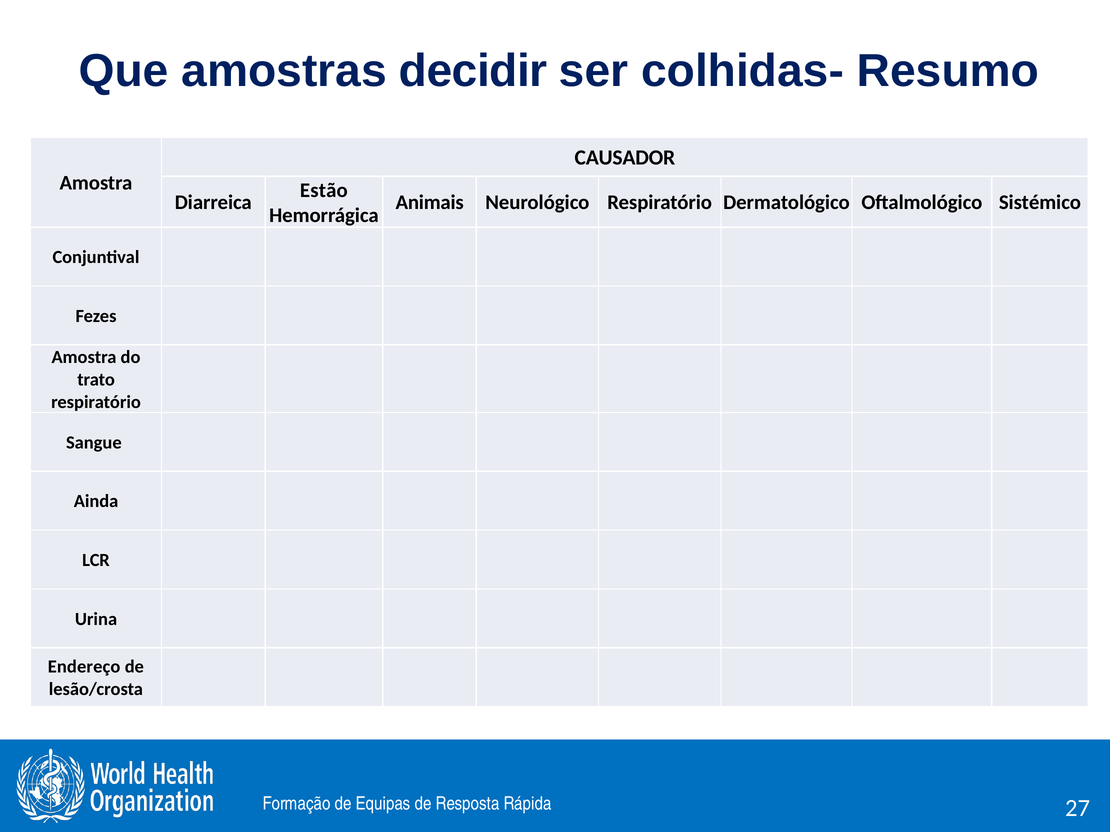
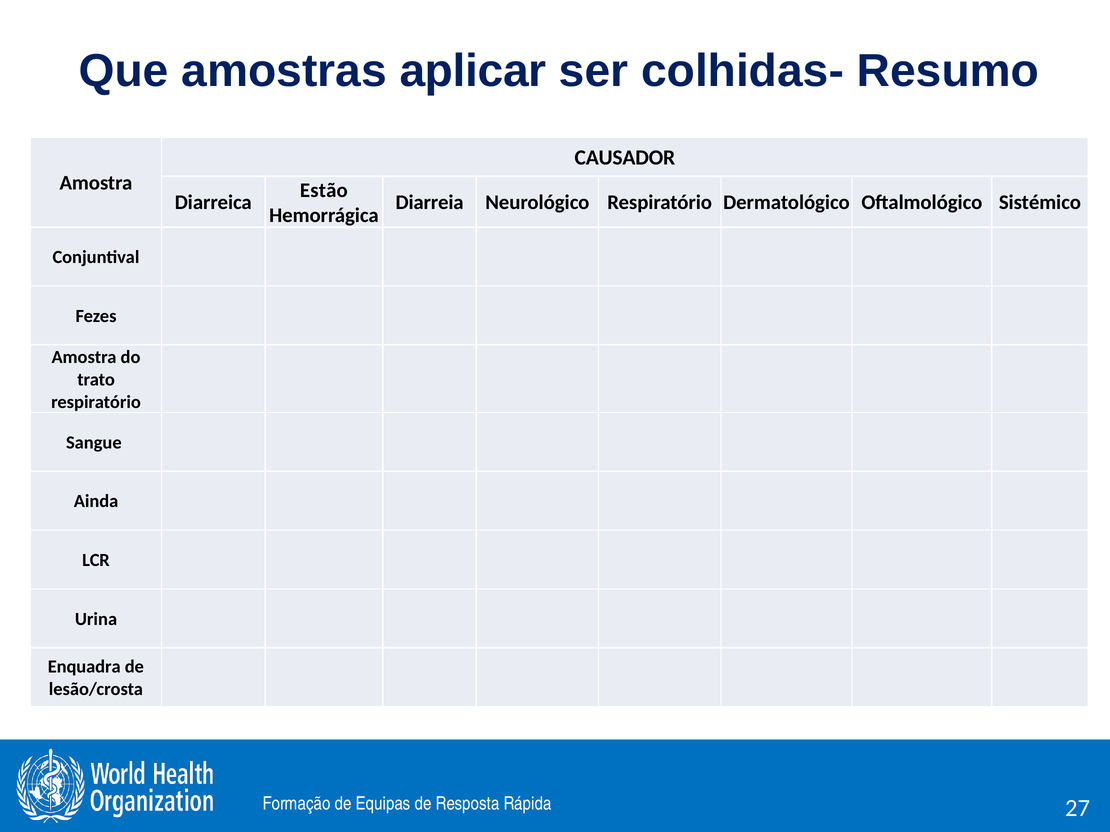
decidir: decidir -> aplicar (473, 71)
Animais: Animais -> Diarreia (430, 203)
Endereço: Endereço -> Enquadra (84, 667)
